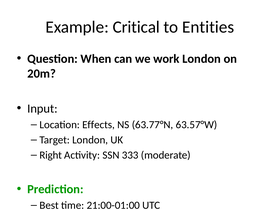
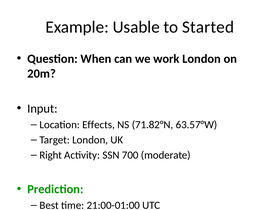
Critical: Critical -> Usable (136, 27)
Entities: Entities -> Started (208, 27)
63.77°N: 63.77°N -> 71.82°N (153, 125)
333: 333 -> 700 (130, 155)
